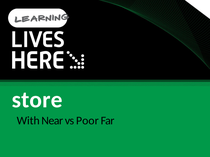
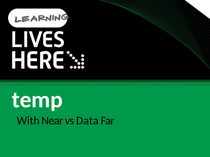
store: store -> temp (37, 100)
Poor: Poor -> Data (87, 121)
